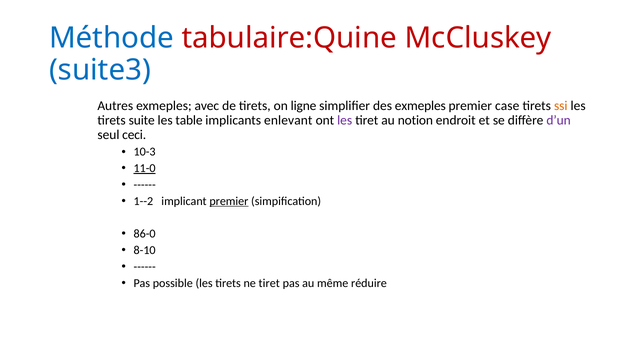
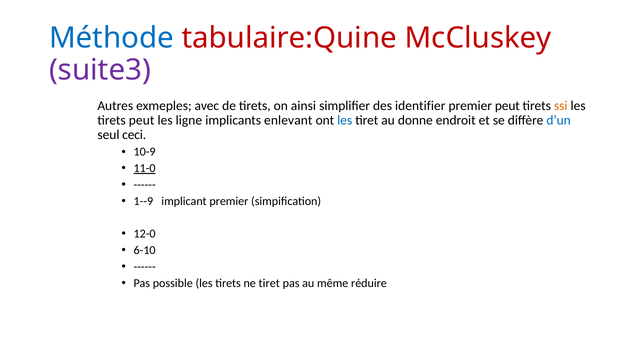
suite3 colour: blue -> purple (100, 70)
ligne: ligne -> ainsi (303, 106)
des exmeples: exmeples -> identifier (420, 106)
premier case: case -> peut (507, 106)
tirets suite: suite -> peut (142, 121)
table: table -> ligne (189, 121)
les colour: purple -> blue (345, 121)
notion: notion -> donne (415, 121)
d’un colour: purple -> blue (559, 121)
10-3: 10-3 -> 10-9 (145, 152)
1--2: 1--2 -> 1--9 (143, 201)
premier underline: present -> none (229, 201)
86-0: 86-0 -> 12-0 (145, 234)
8-10: 8-10 -> 6-10 (145, 250)
